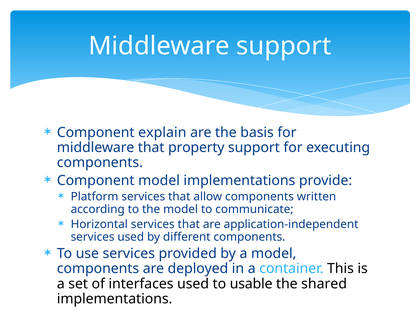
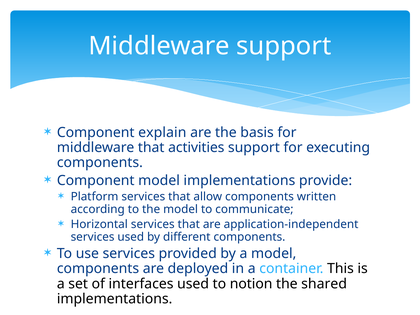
property: property -> activities (196, 148)
usable: usable -> notion (251, 284)
